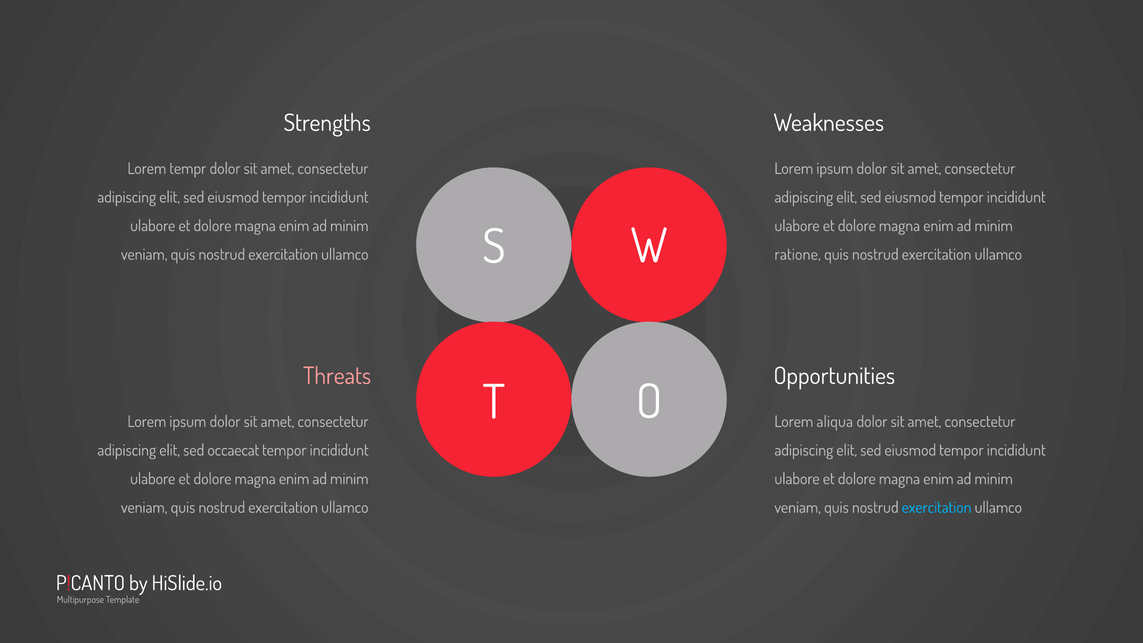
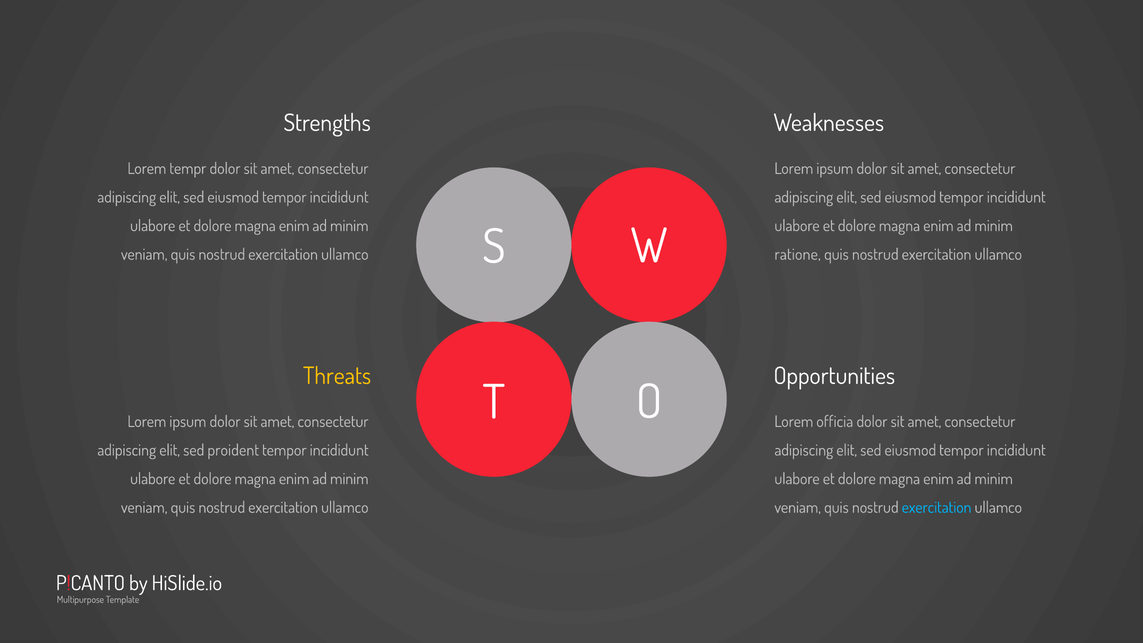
Threats colour: pink -> yellow (337, 376)
aliqua: aliqua -> officia (835, 422)
occaecat: occaecat -> proident (233, 450)
